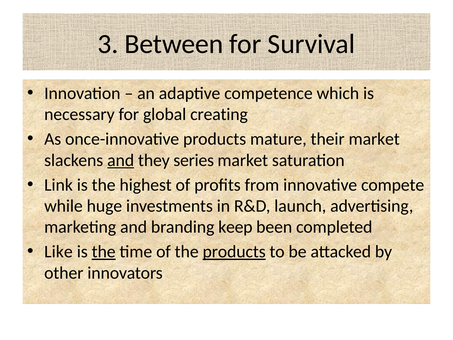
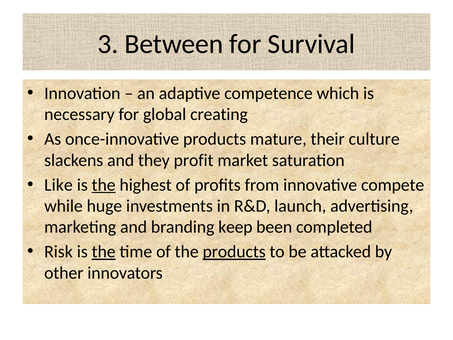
their market: market -> culture (374, 139)
and underline: present -> none (121, 160)
series: series -> profit (194, 160)
Link: Link -> Like (58, 185)
the underline: none -> present (104, 185)
Like: Like -> Risk (58, 252)
